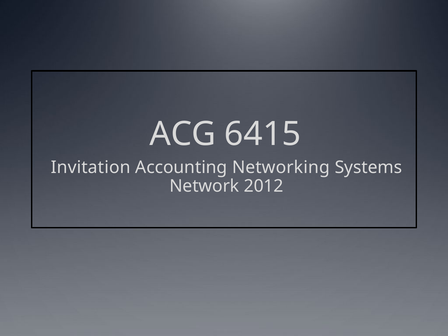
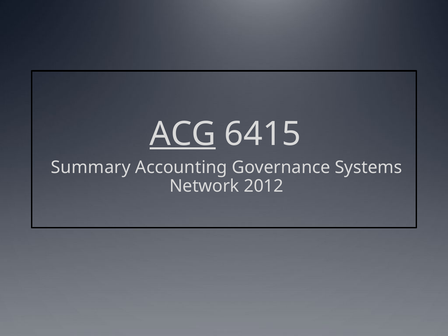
ACG underline: none -> present (183, 134)
Invitation: Invitation -> Summary (91, 168)
Networking: Networking -> Governance (281, 168)
